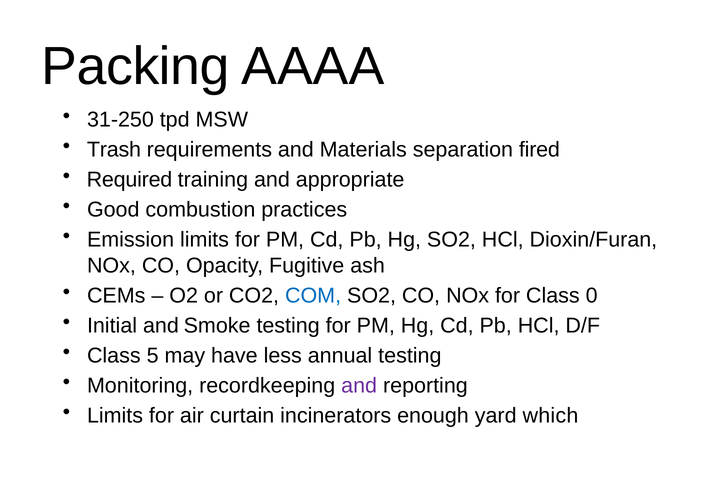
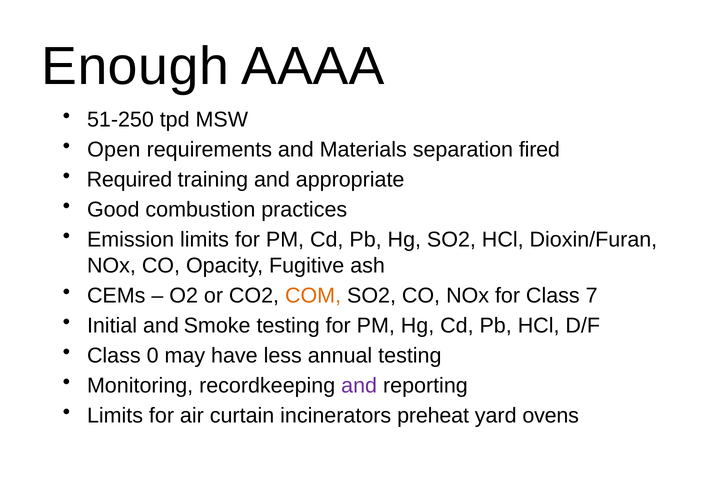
Packing: Packing -> Enough (135, 67)
31-250: 31-250 -> 51-250 (120, 120)
Trash: Trash -> Open (114, 150)
COM colour: blue -> orange (313, 296)
0: 0 -> 7 (592, 296)
5: 5 -> 0 (153, 356)
enough: enough -> preheat (433, 416)
which: which -> ovens (551, 416)
